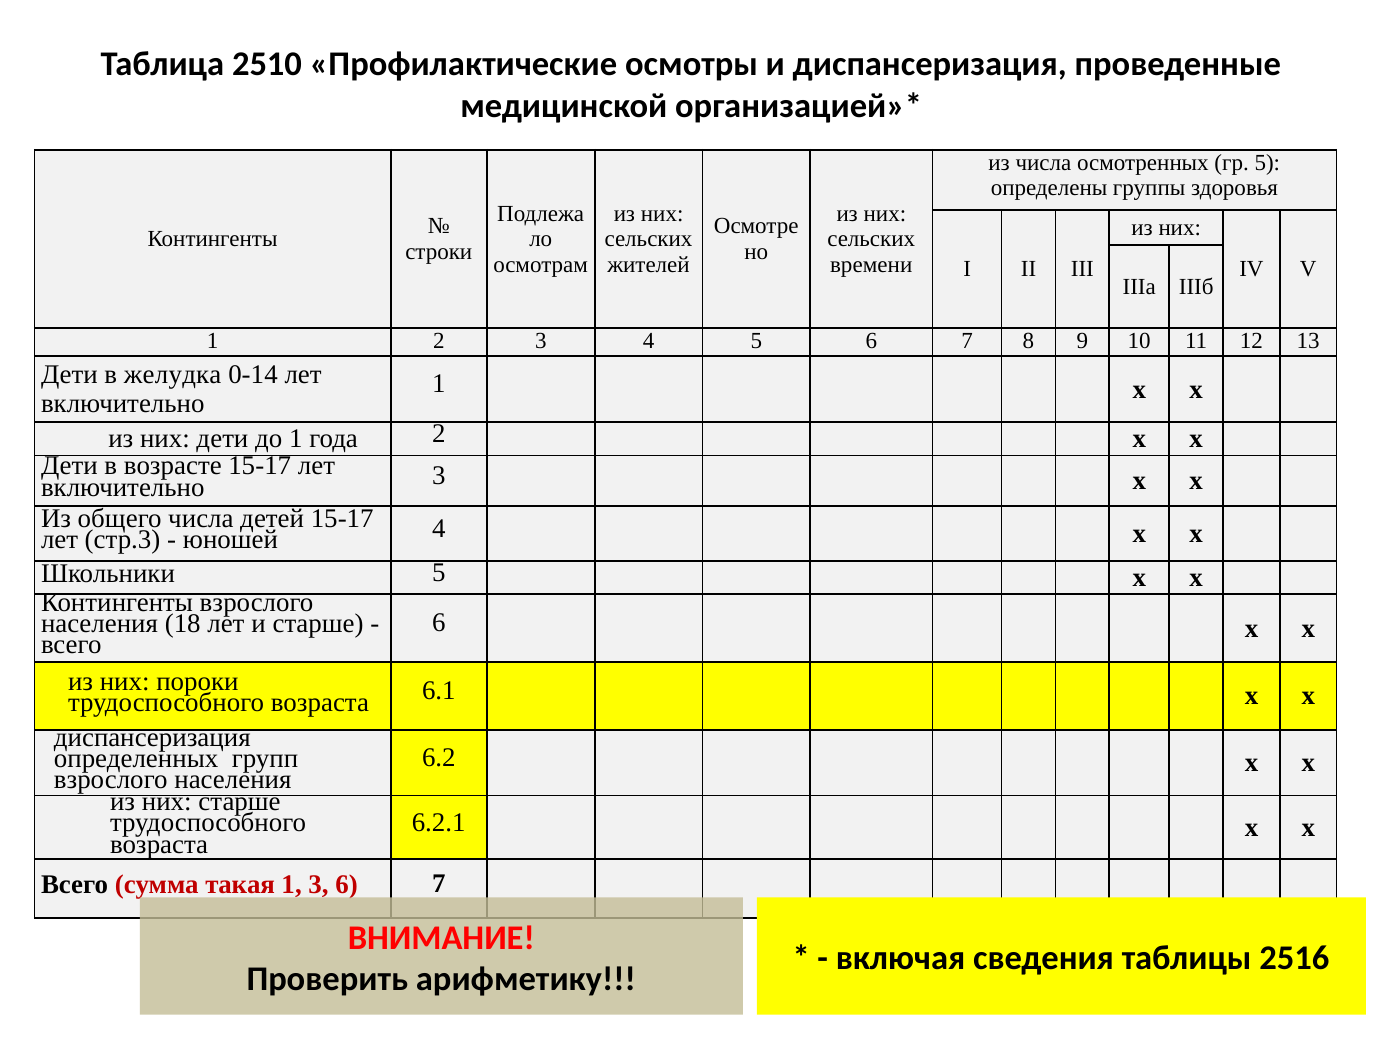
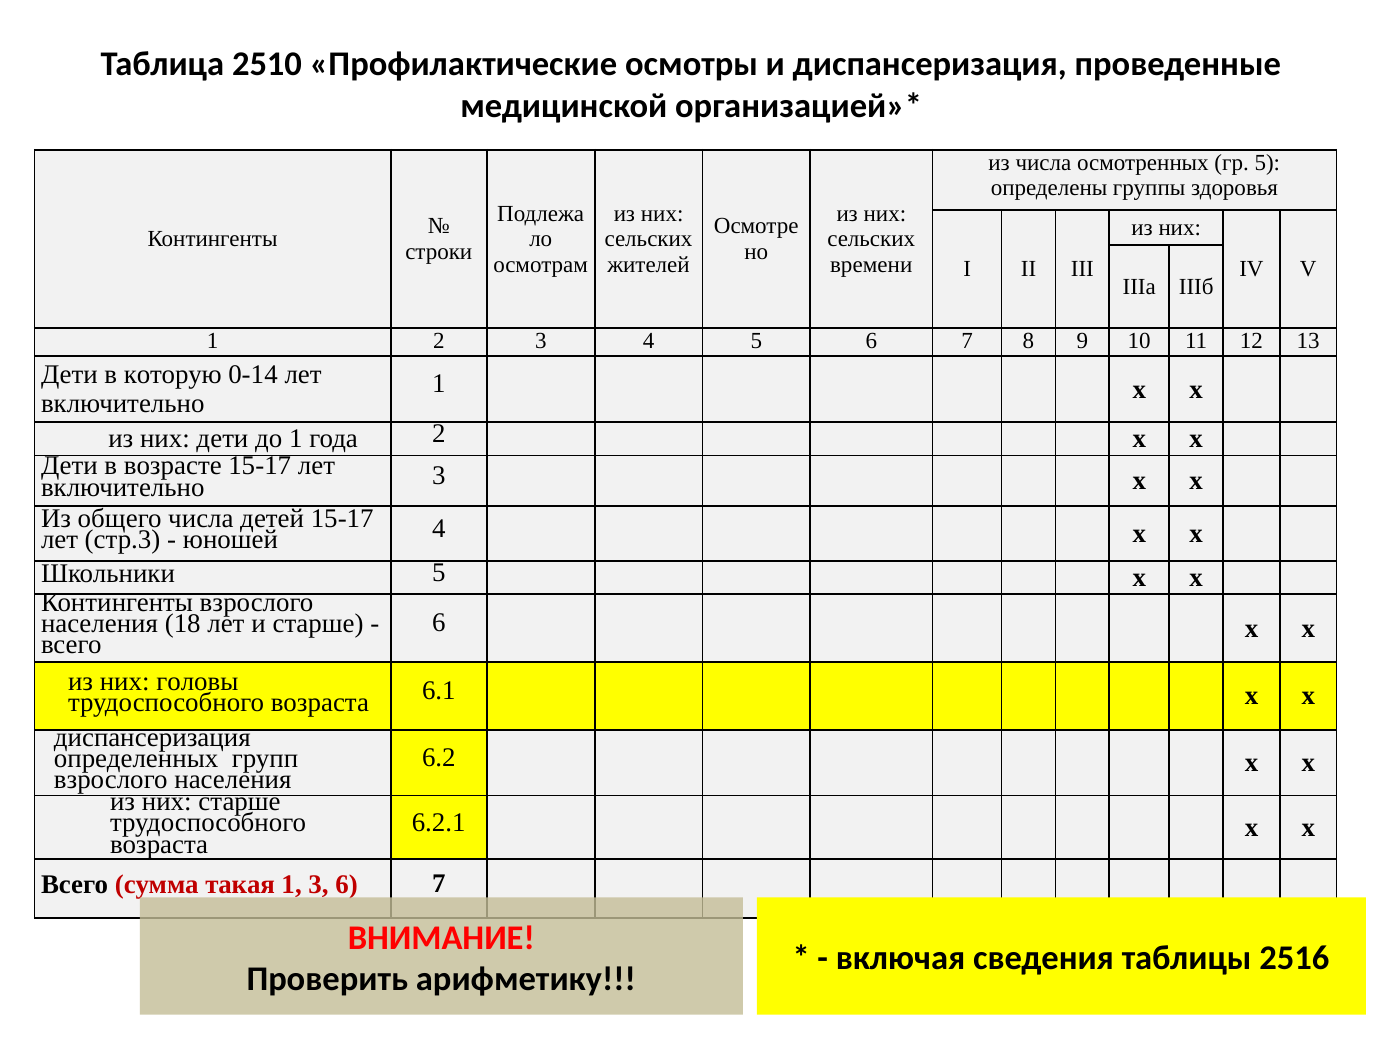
желудка: желудка -> которую (173, 374)
пороки: пороки -> головы (197, 681)
